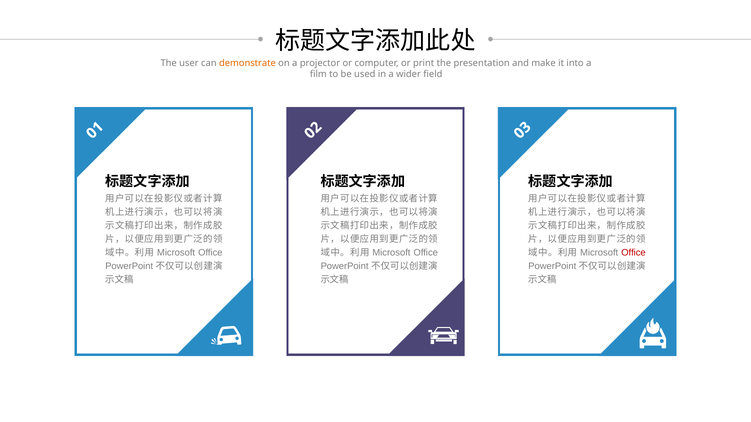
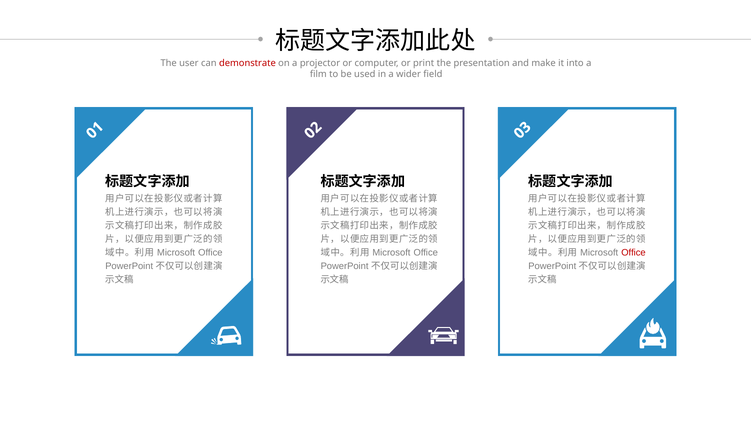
demonstrate colour: orange -> red (247, 63)
